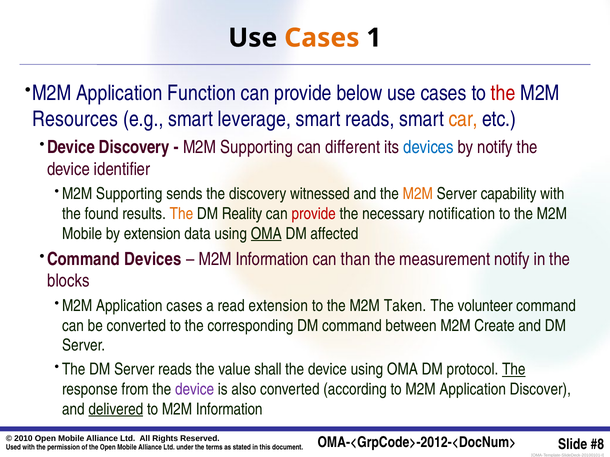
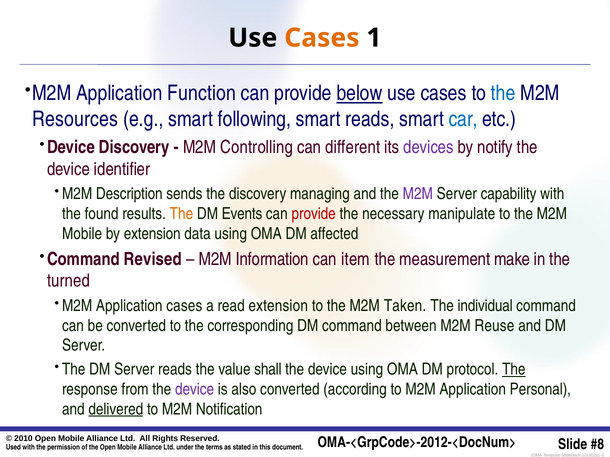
below underline: none -> present (359, 94)
the colour: red -> blue (503, 94)
leverage: leverage -> following (254, 119)
car colour: orange -> blue (463, 119)
Supporting: Supporting -> Controlling (257, 147)
devices colour: blue -> purple (429, 147)
Supporting: Supporting -> Description (129, 194)
witnessed: witnessed -> managing (320, 194)
M2M colour: orange -> purple (418, 194)
Reality: Reality -> Events (242, 214)
notification: notification -> manipulate (462, 214)
OMA underline: present -> none (266, 234)
Command Devices: Devices -> Revised (153, 259)
than: than -> item (356, 259)
measurement notify: notify -> make (512, 259)
blocks: blocks -> turned (68, 281)
volunteer: volunteer -> individual (485, 306)
Create: Create -> Reuse (494, 326)
Discover: Discover -> Personal (540, 390)
to M2M Information: Information -> Notification (229, 410)
